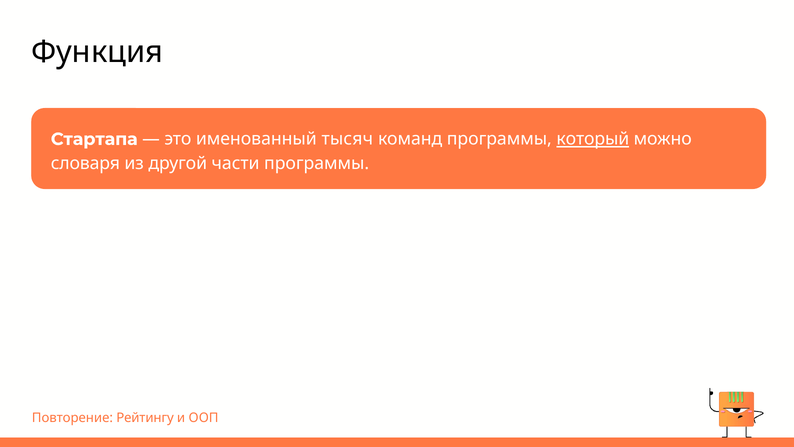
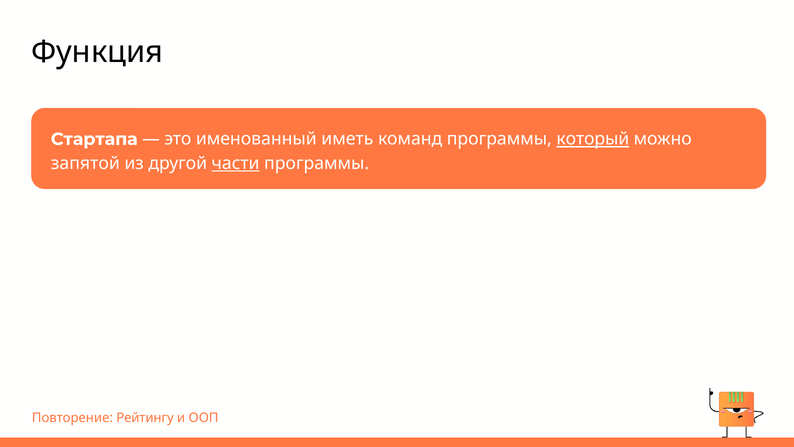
тысяч: тысяч -> иметь (347, 139)
словаря: словаря -> запятой (85, 163)
части underline: none -> present (236, 163)
